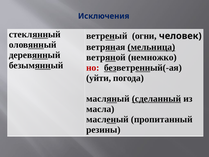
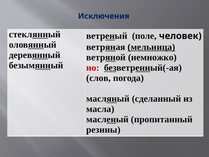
огни: огни -> поле (144, 36)
уйти: уйти -> слов (99, 78)
сделанный underline: present -> none (156, 98)
